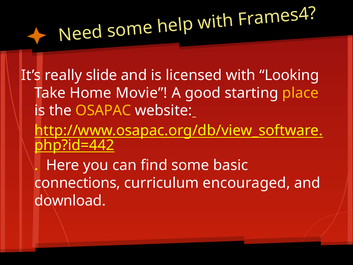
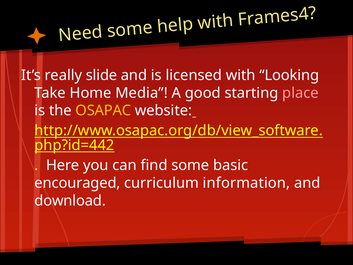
Movie: Movie -> Media (142, 93)
place colour: yellow -> pink (300, 93)
connections: connections -> encouraged (77, 183)
encouraged: encouraged -> information (246, 183)
